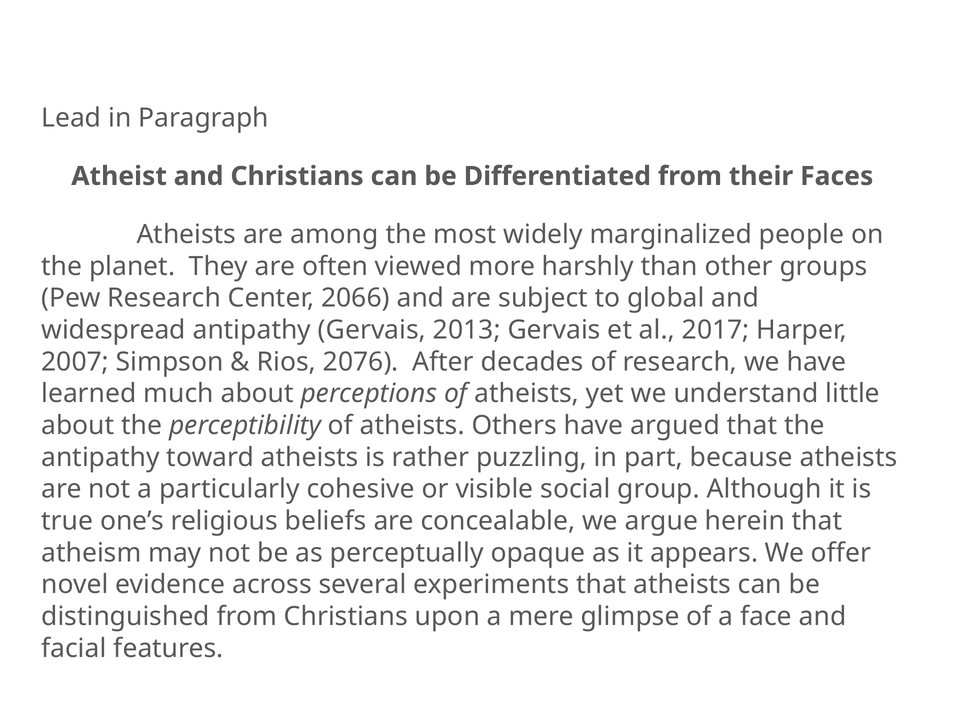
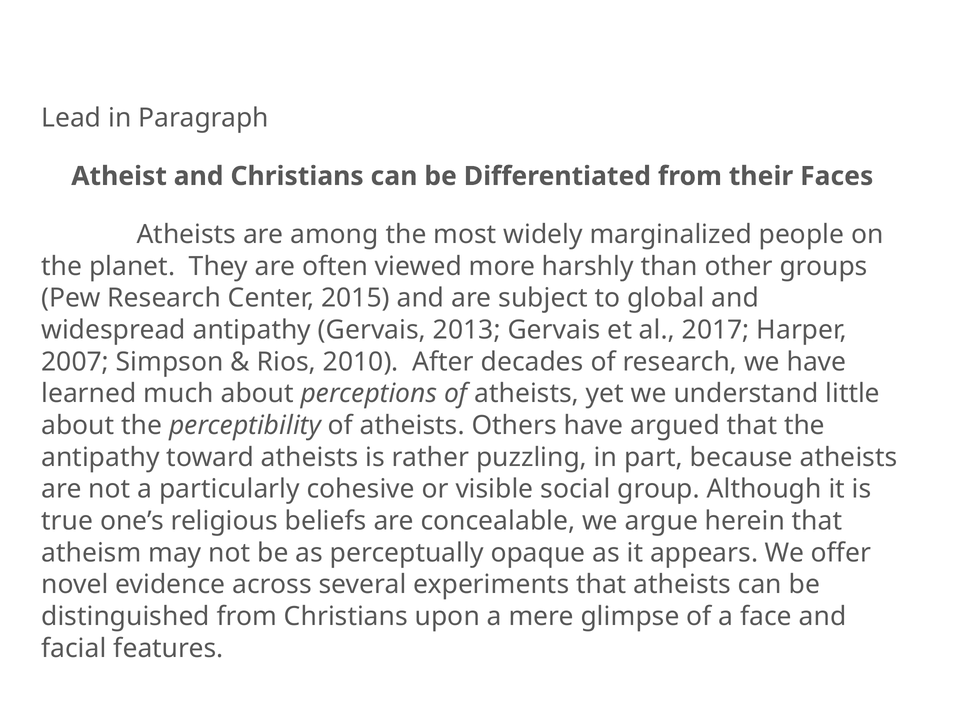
2066: 2066 -> 2015 (355, 298)
2076: 2076 -> 2010 (361, 362)
